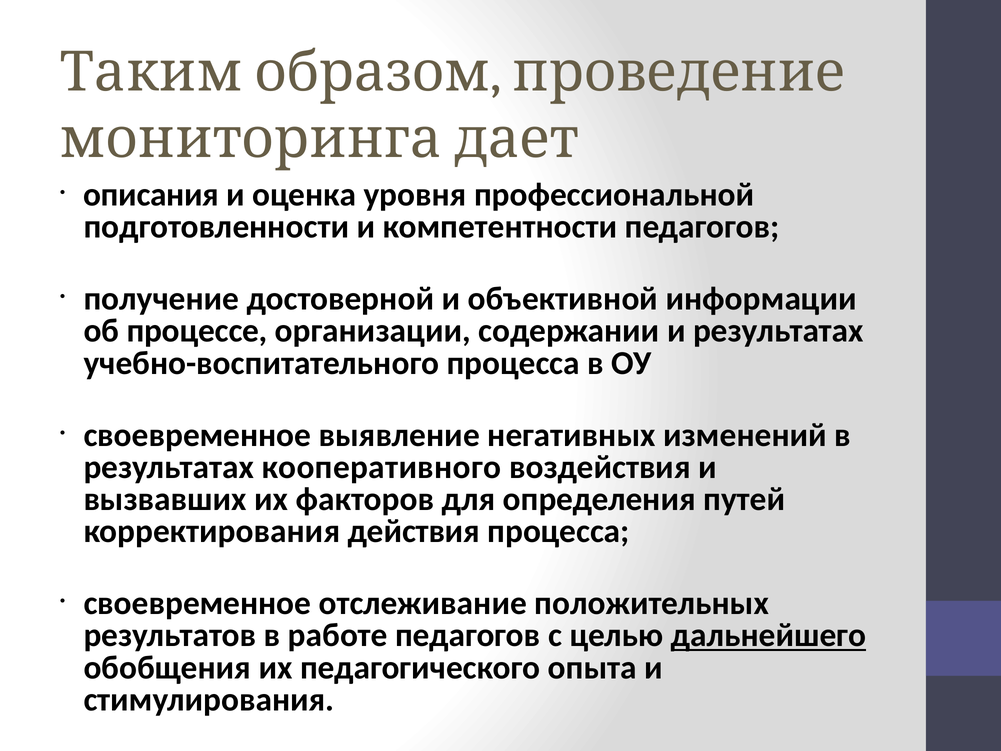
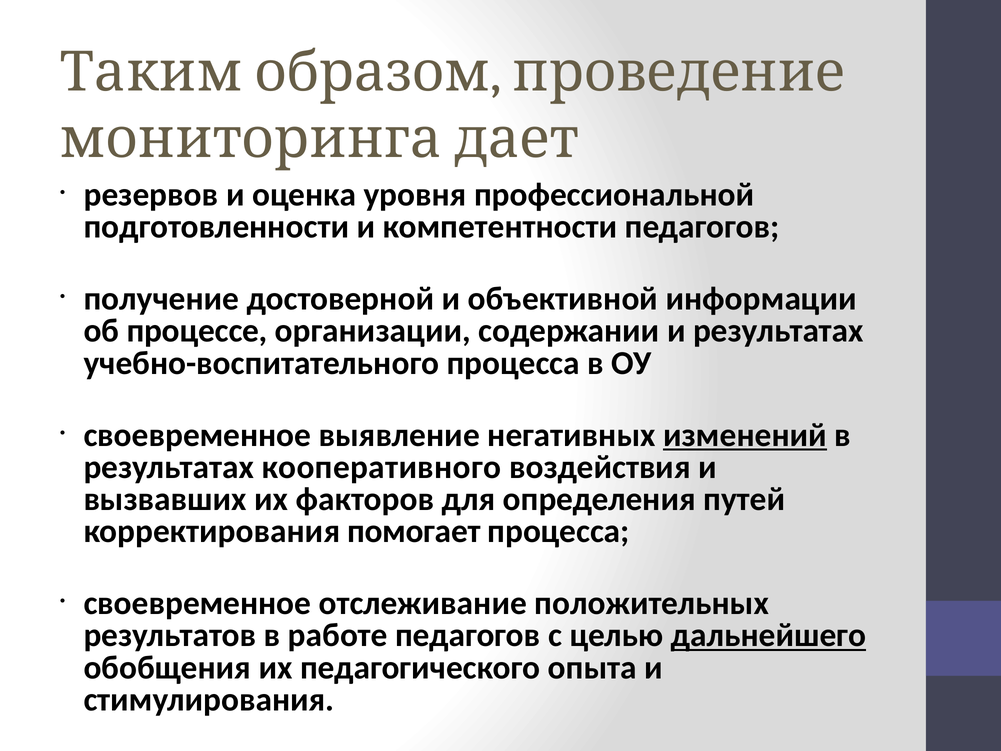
описания: описания -> резервов (151, 195)
изменений underline: none -> present (745, 435)
действия: действия -> помогает (414, 531)
